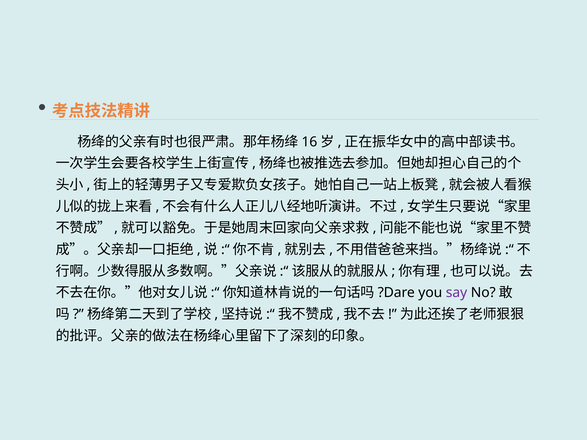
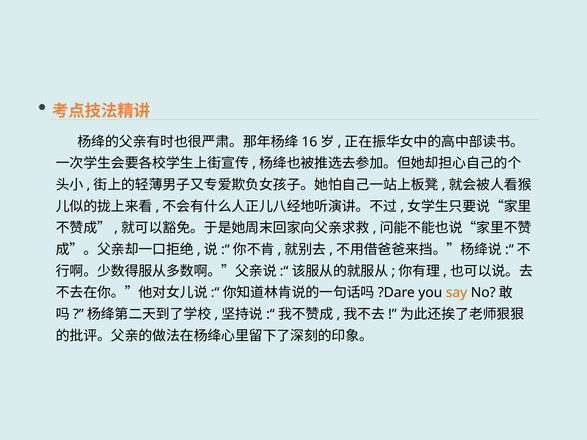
say colour: purple -> orange (457, 293)
